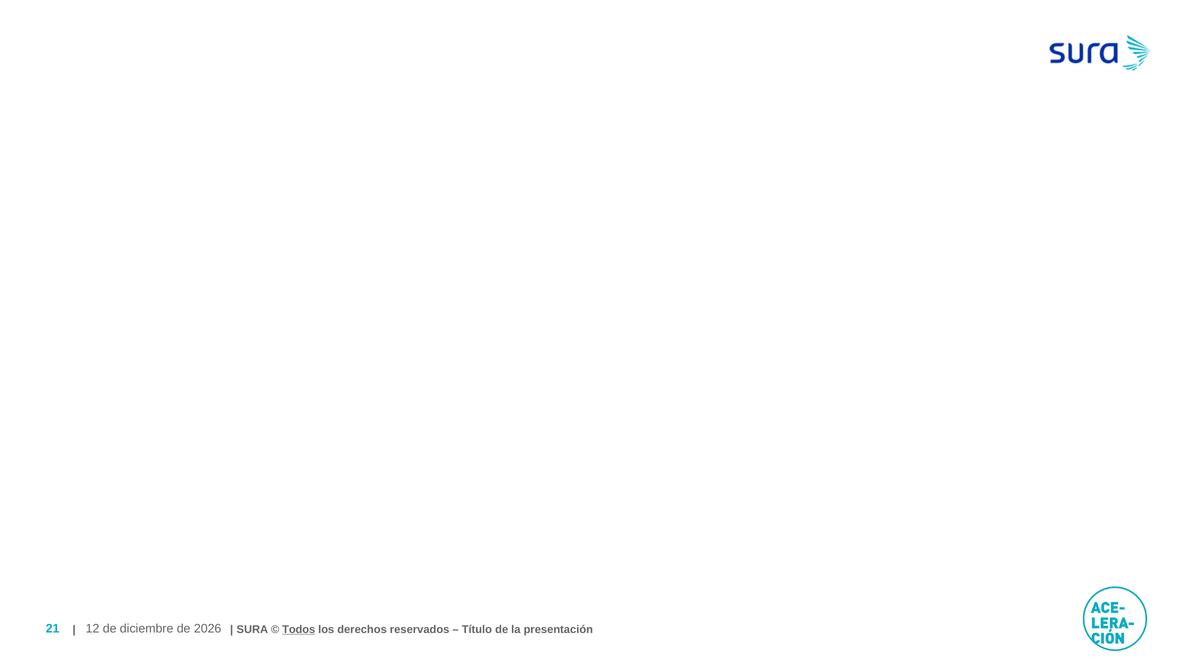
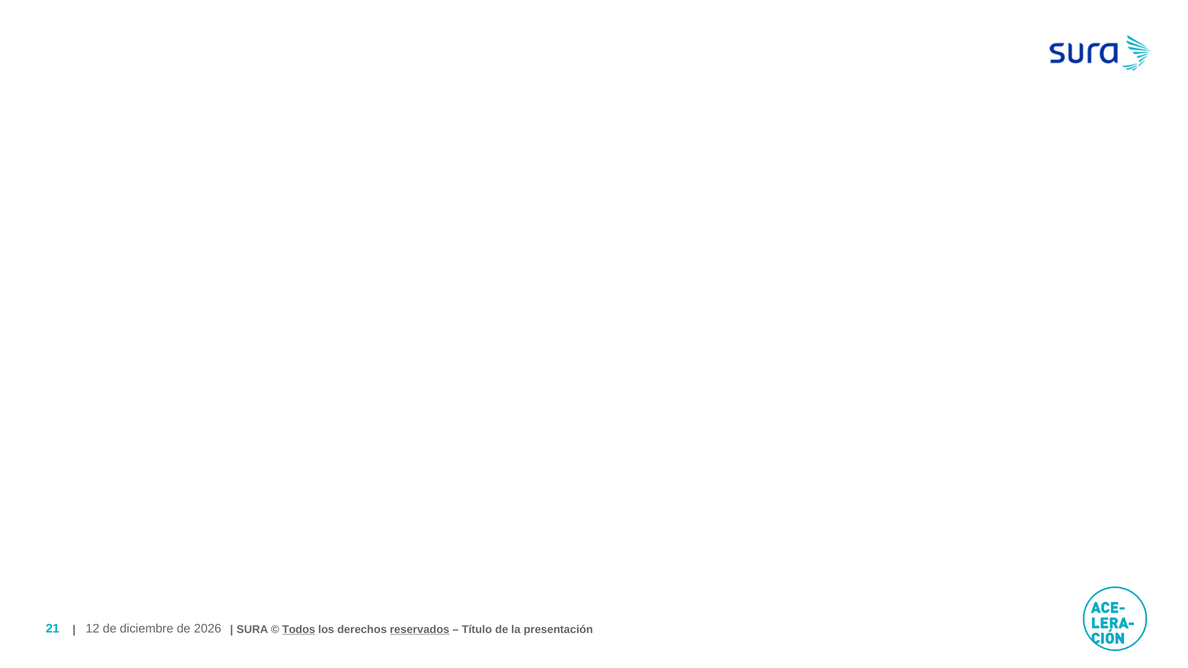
reservados underline: none -> present (420, 630)
